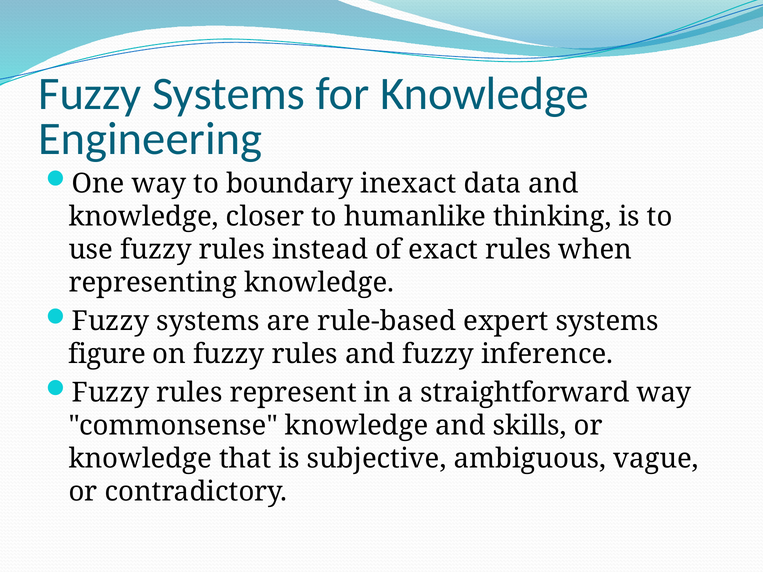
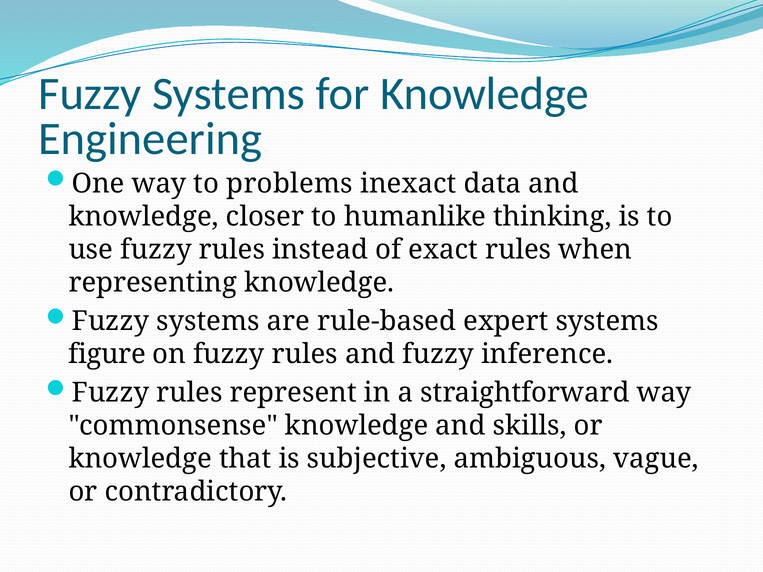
boundary: boundary -> problems (290, 184)
